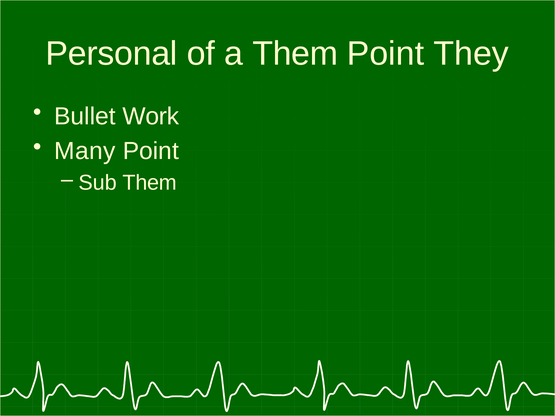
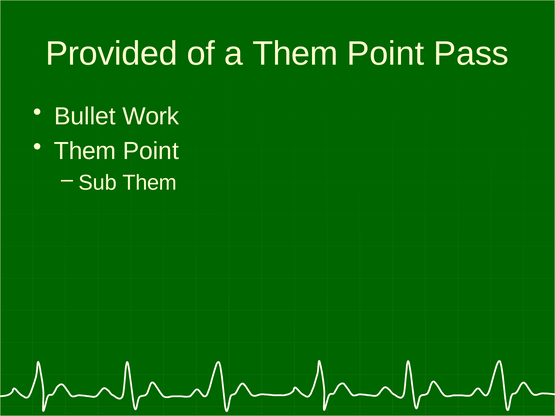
Personal: Personal -> Provided (111, 54)
They: They -> Pass (471, 54)
Many: Many -> Them (85, 151)
